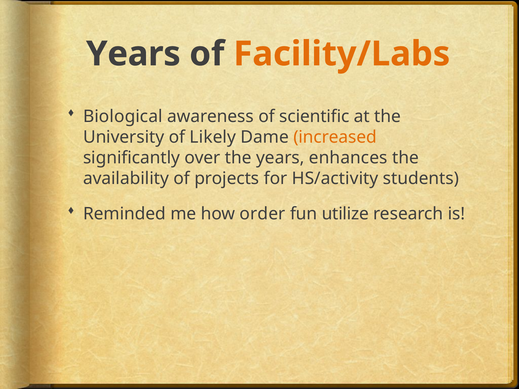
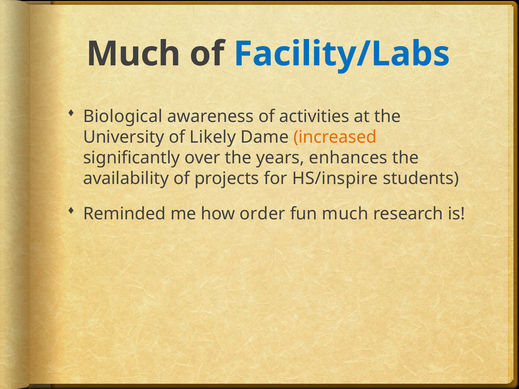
Years: Years -> Much (133, 54)
Facility/Labs colour: orange -> blue (342, 54)
scientific: scientific -> activities (314, 116)
HS/activity: HS/activity -> HS/inspire (335, 179)
fun utilize: utilize -> much (345, 214)
